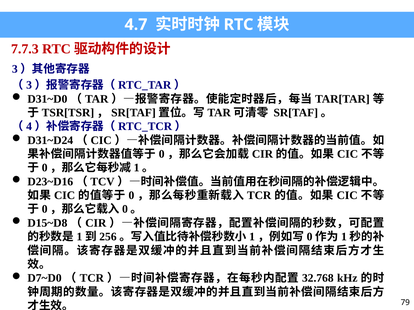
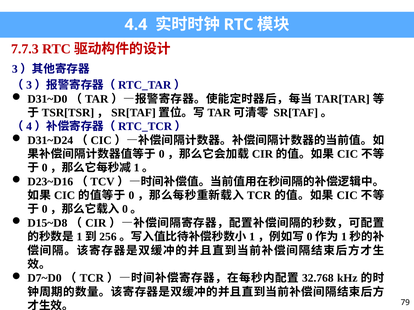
4.7: 4.7 -> 4.4 (136, 25)
